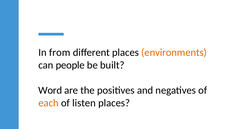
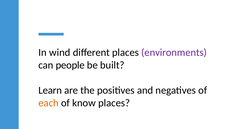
from: from -> wind (60, 53)
environments colour: orange -> purple (174, 53)
Word: Word -> Learn (50, 91)
listen: listen -> know (84, 103)
